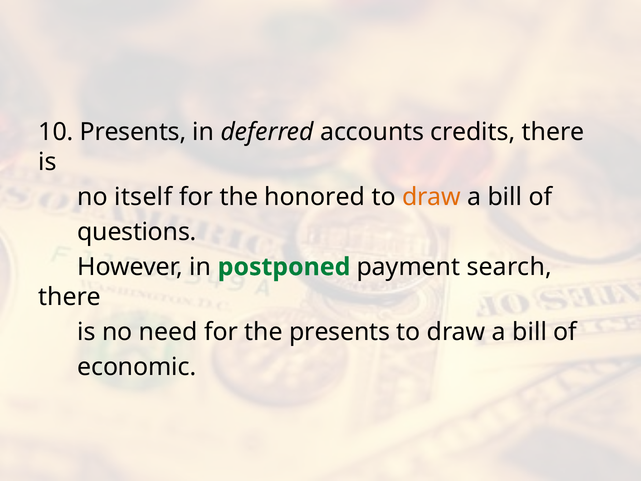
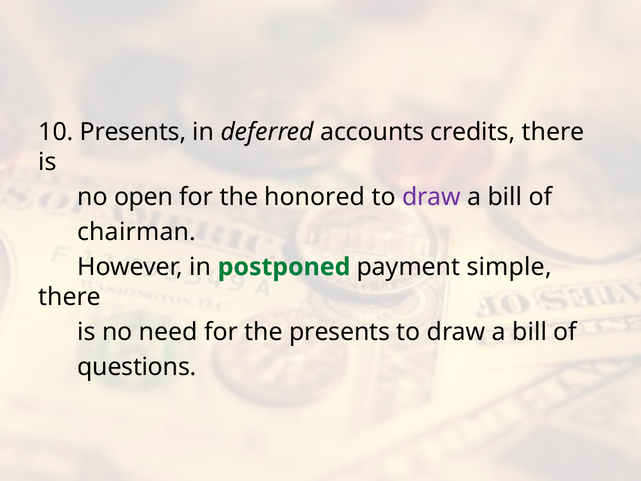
itself: itself -> open (144, 197)
draw colour: orange -> purple (431, 197)
questions: questions -> chairman (137, 232)
search: search -> simple (509, 267)
economic: economic -> questions (137, 367)
